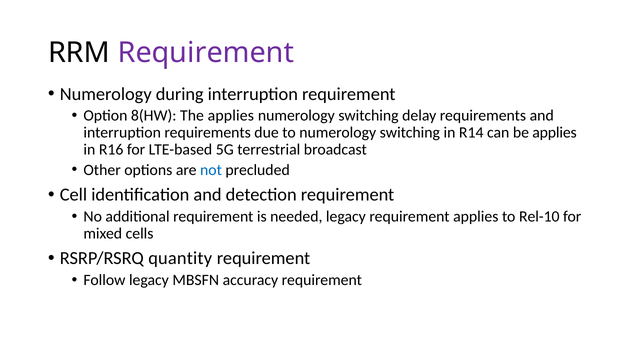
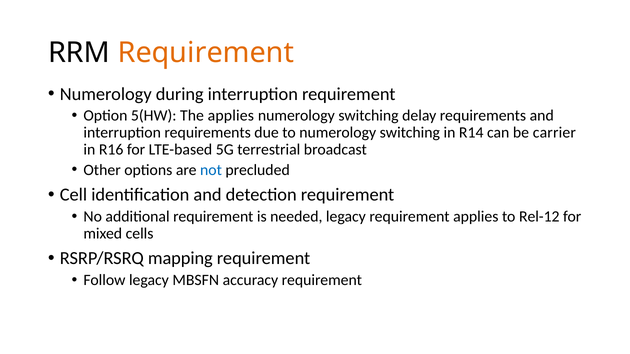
Requirement colour: purple -> orange (206, 53)
8(HW: 8(HW -> 5(HW (154, 116)
be applies: applies -> carrier (554, 133)
Rel-10: Rel-10 -> Rel-12 (539, 217)
quantity: quantity -> mapping (180, 259)
